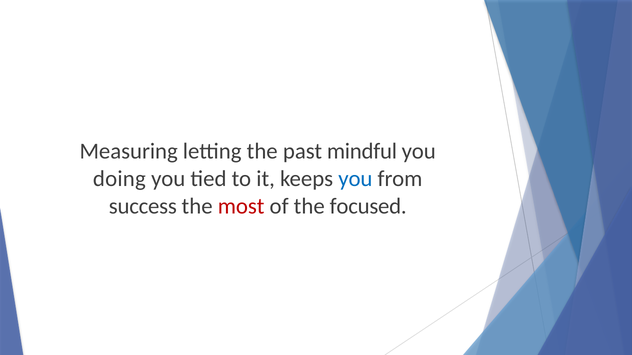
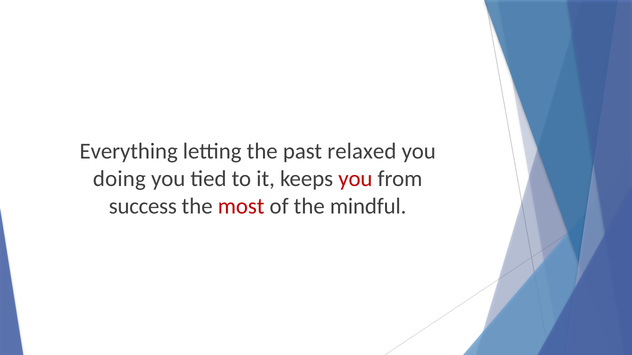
Measuring: Measuring -> Everything (129, 151)
mindful: mindful -> relaxed (362, 151)
you colour: blue -> red (355, 179)
focused: focused -> mindful (368, 206)
